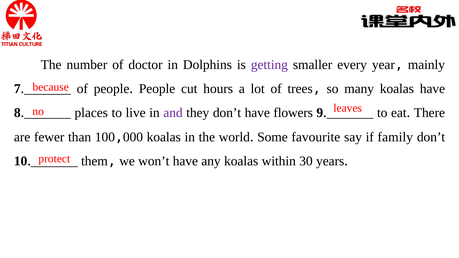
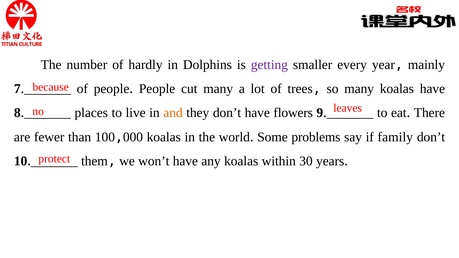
doctor: doctor -> hardly (145, 65)
cut hours: hours -> many (218, 89)
and colour: purple -> orange (173, 113)
favourite: favourite -> problems (316, 137)
